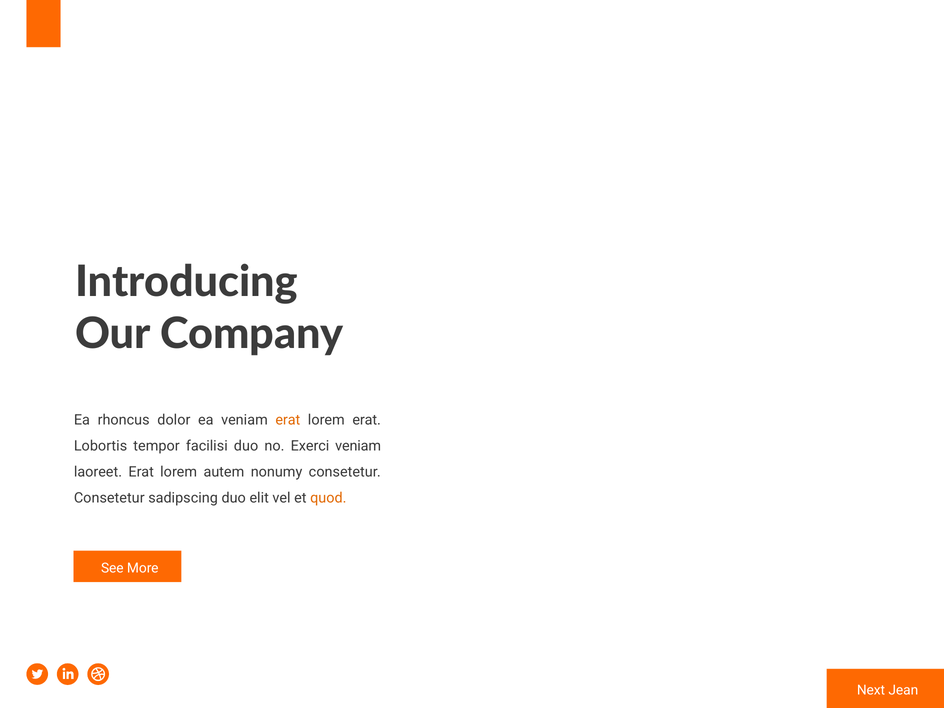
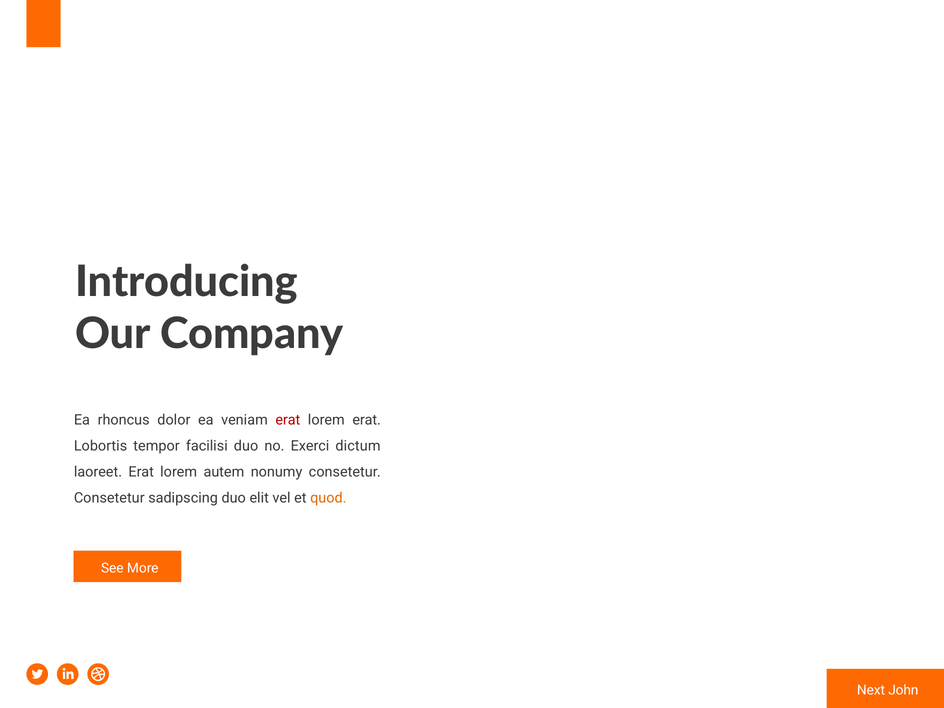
erat colour: orange -> red (288, 420)
Exerci veniam: veniam -> dictum (358, 446)
Jean: Jean -> John (903, 690)
